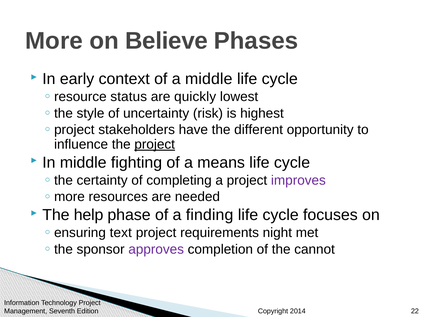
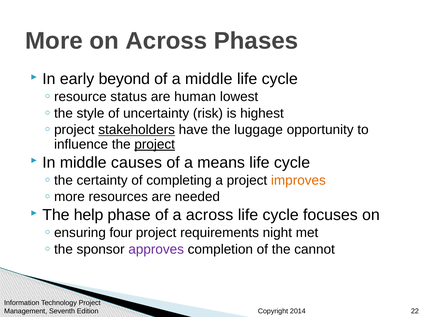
on Believe: Believe -> Across (166, 41)
context: context -> beyond (124, 79)
quickly: quickly -> human (195, 97)
stakeholders underline: none -> present (137, 130)
different: different -> luggage (259, 130)
fighting: fighting -> causes (136, 163)
improves colour: purple -> orange (298, 181)
a finding: finding -> across (210, 215)
text: text -> four (121, 233)
